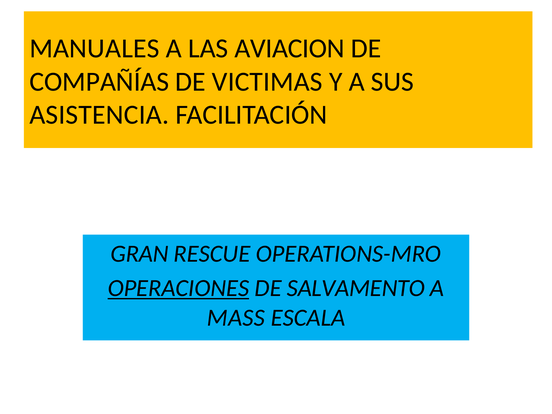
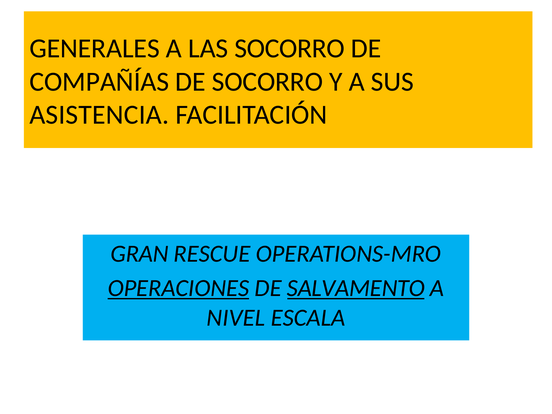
MANUALES: MANUALES -> GENERALES (95, 48)
LAS AVIACION: AVIACION -> SOCORRO (290, 48)
DE VICTIMAS: VICTIMAS -> SOCORRO (267, 82)
SALVAMENTO underline: none -> present (356, 288)
MASS: MASS -> NIVEL (236, 318)
